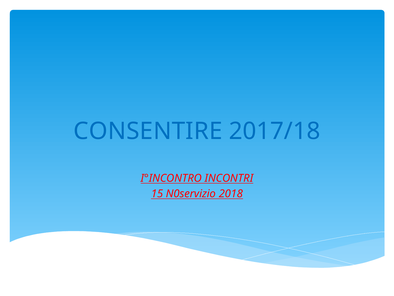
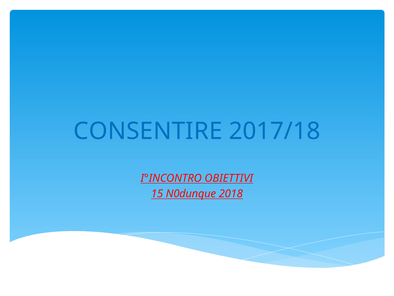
INCONTRI: INCONTRI -> OBIETTIVI (229, 178)
N0servizio: N0servizio -> N0dunque (191, 193)
